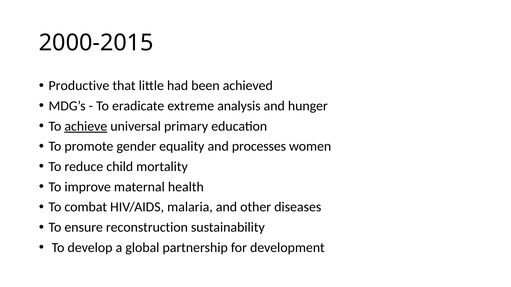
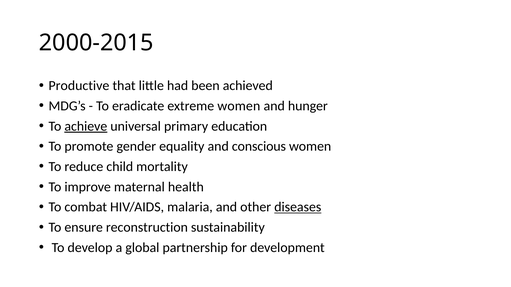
extreme analysis: analysis -> women (239, 106)
processes: processes -> conscious (259, 147)
diseases underline: none -> present (298, 207)
